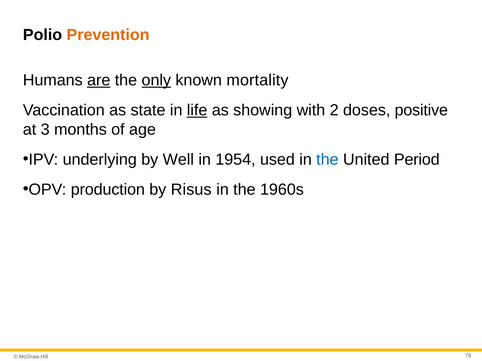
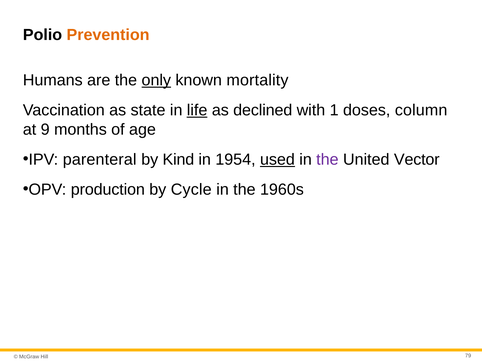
are underline: present -> none (99, 80)
showing: showing -> declined (263, 110)
2: 2 -> 1 (334, 110)
positive: positive -> column (421, 110)
3: 3 -> 9 (45, 130)
underlying: underlying -> parenteral (100, 160)
Well: Well -> Kind (178, 160)
used underline: none -> present (277, 160)
the colour: blue -> purple (327, 160)
Period: Period -> Vector (417, 160)
Risus: Risus -> Cycle (191, 190)
